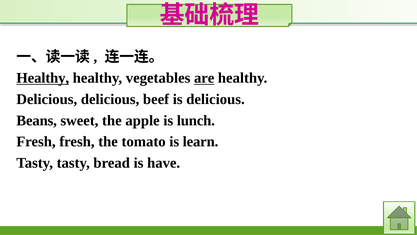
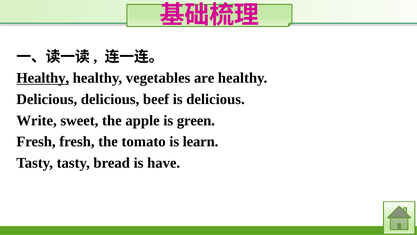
are underline: present -> none (204, 78)
Beans: Beans -> Write (37, 120)
lunch: lunch -> green (196, 120)
